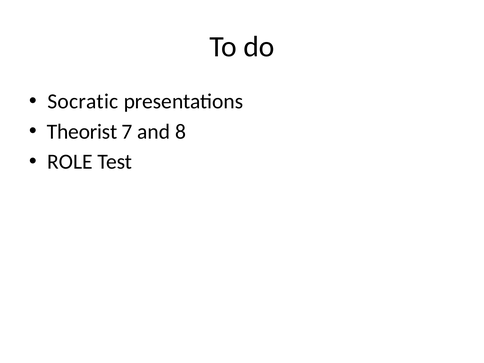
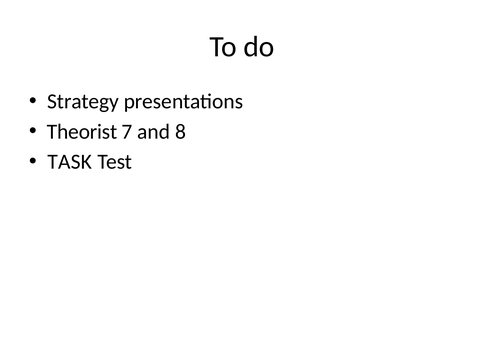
Socratic: Socratic -> Strategy (83, 102)
ROLE: ROLE -> TASK (70, 162)
